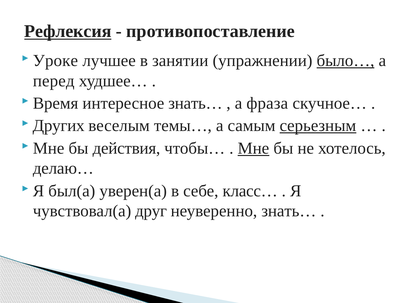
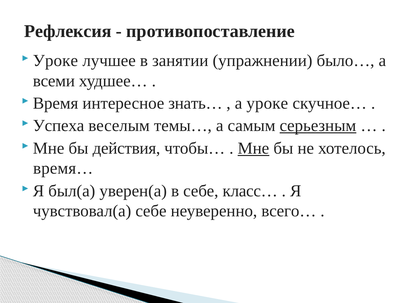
Рефлексия underline: present -> none (68, 31)
было… underline: present -> none (346, 61)
перед: перед -> всеми (54, 81)
а фраза: фраза -> уроке (267, 104)
Других: Других -> Успеха (59, 126)
делаю…: делаю… -> время… (63, 169)
чувствовал(а друг: друг -> себе (151, 212)
неуверенно знать…: знать… -> всего… (289, 212)
